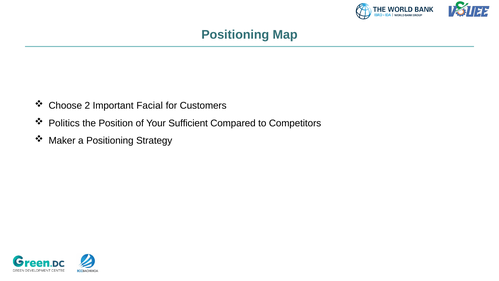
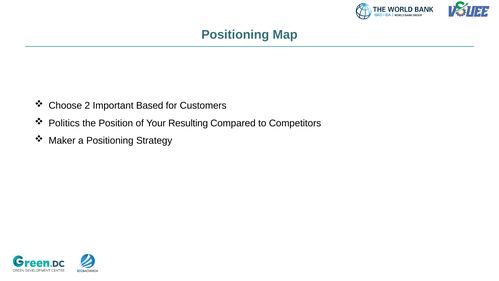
Facial: Facial -> Based (150, 106)
Sufficient: Sufficient -> Resulting (188, 123)
